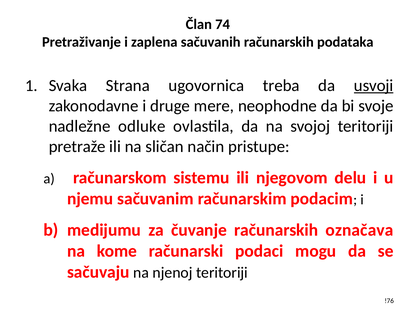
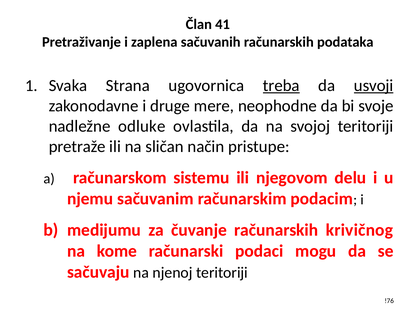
74: 74 -> 41 (223, 24)
treba underline: none -> present (281, 85)
označava: označava -> krivičnog (359, 230)
